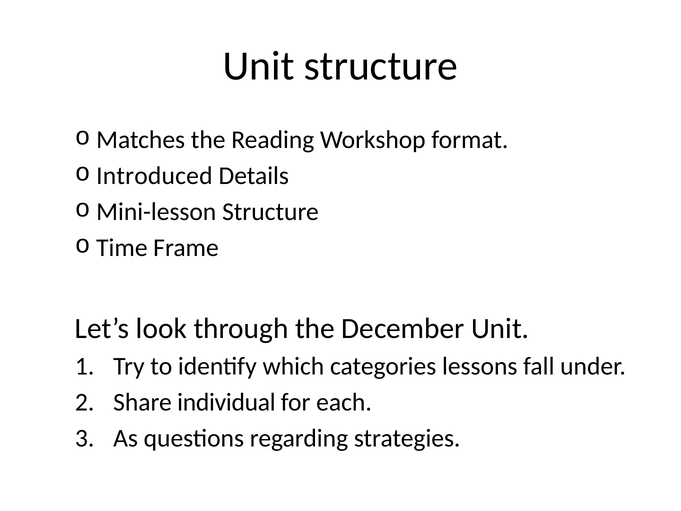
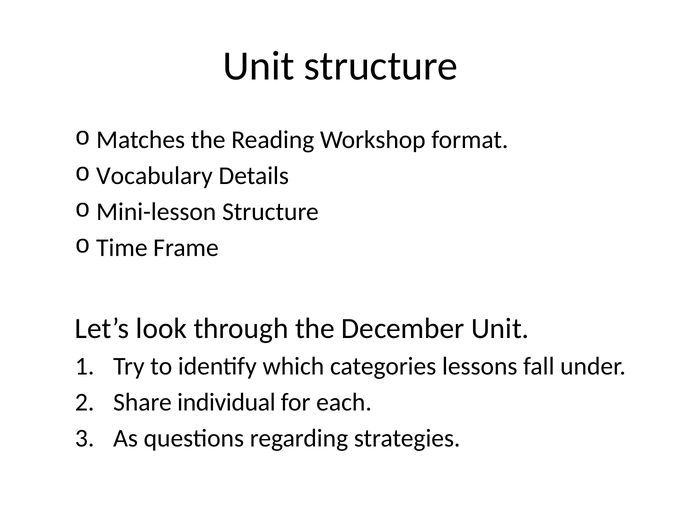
Introduced: Introduced -> Vocabulary (154, 176)
